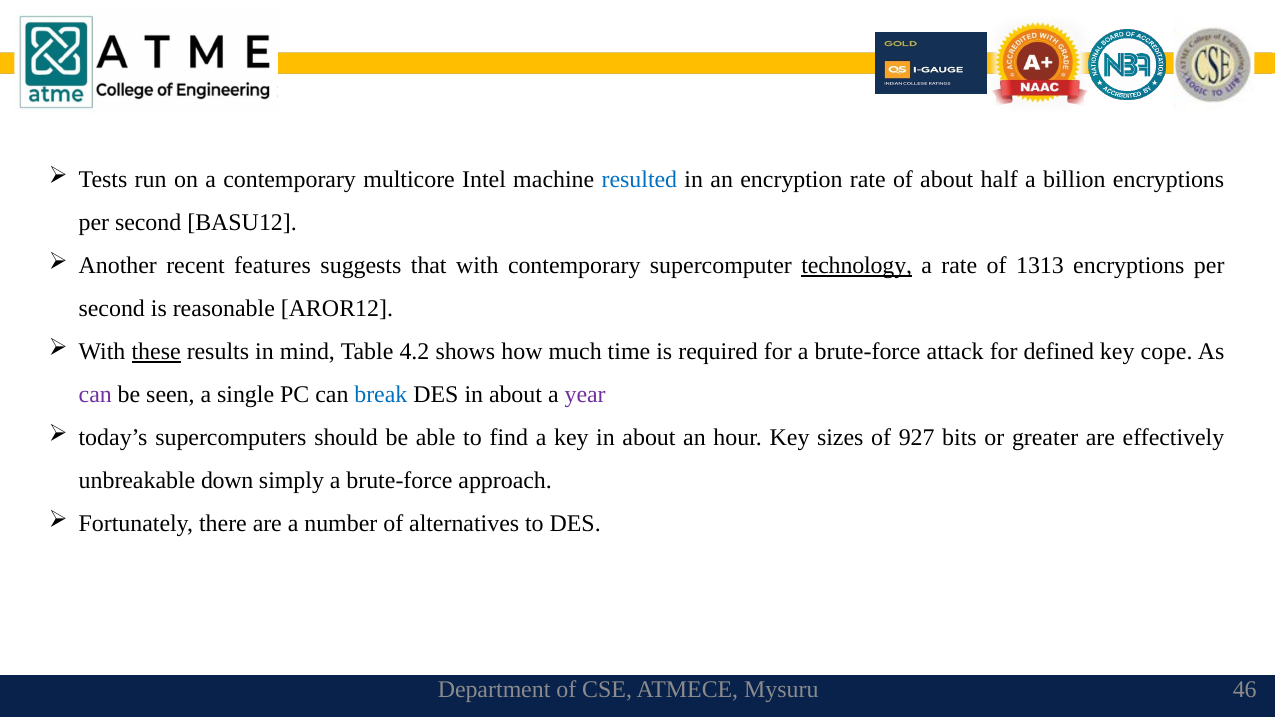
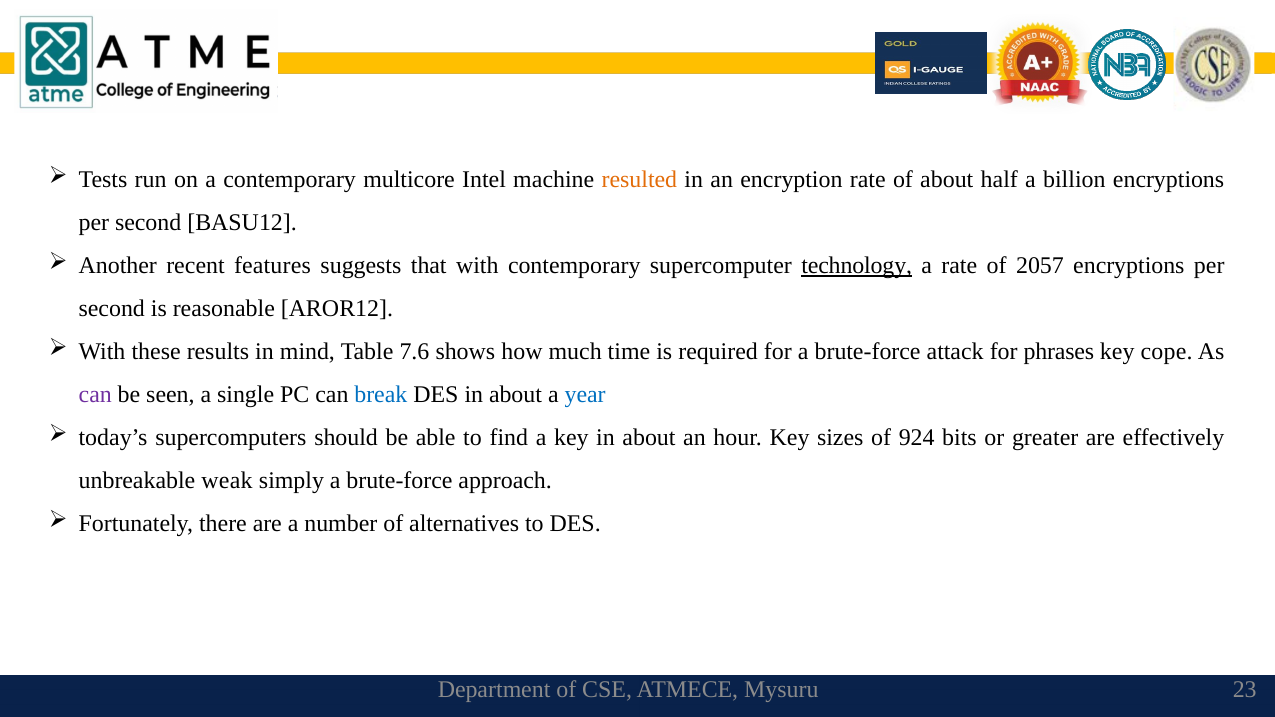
resulted colour: blue -> orange (639, 180)
1313: 1313 -> 2057 (1040, 266)
these underline: present -> none (156, 352)
4.2: 4.2 -> 7.6 (414, 352)
defined: defined -> phrases (1059, 352)
year colour: purple -> blue (585, 395)
927: 927 -> 924 (917, 438)
down: down -> weak (227, 481)
46: 46 -> 23 (1245, 690)
